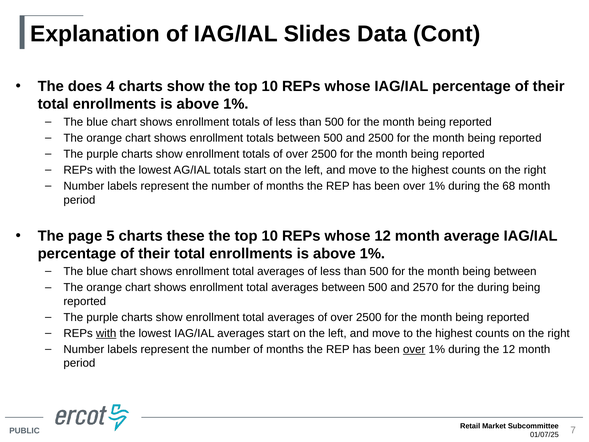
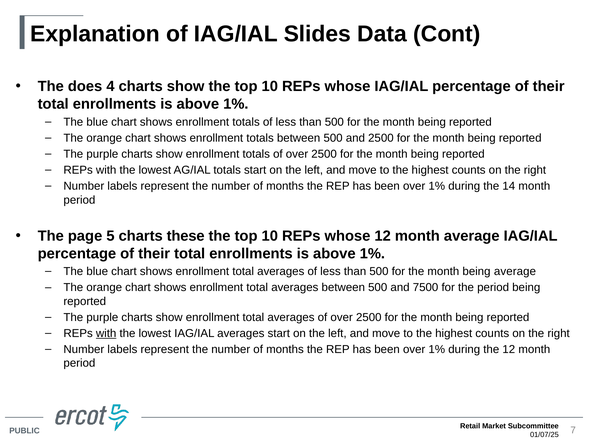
68: 68 -> 14 (509, 186)
being between: between -> average (515, 271)
2570: 2570 -> 7500 (426, 287)
the during: during -> period (493, 287)
over underline: present -> none (414, 349)
